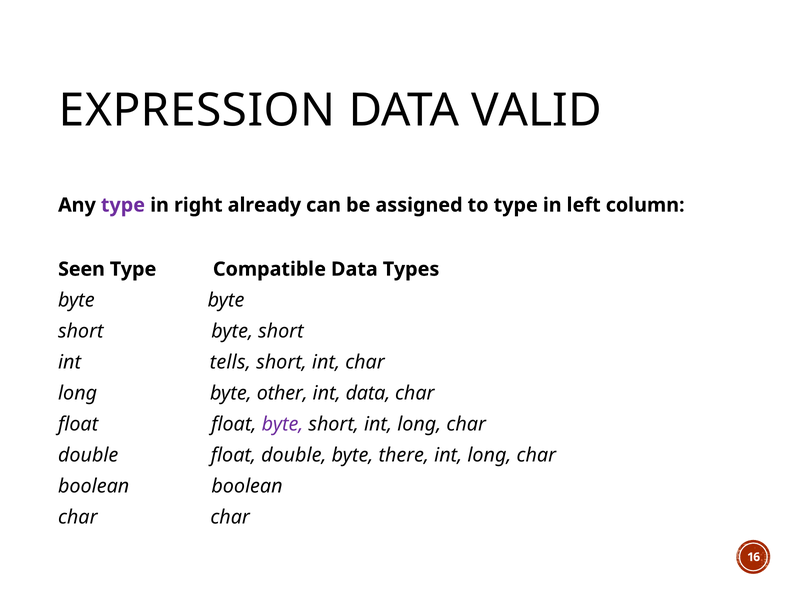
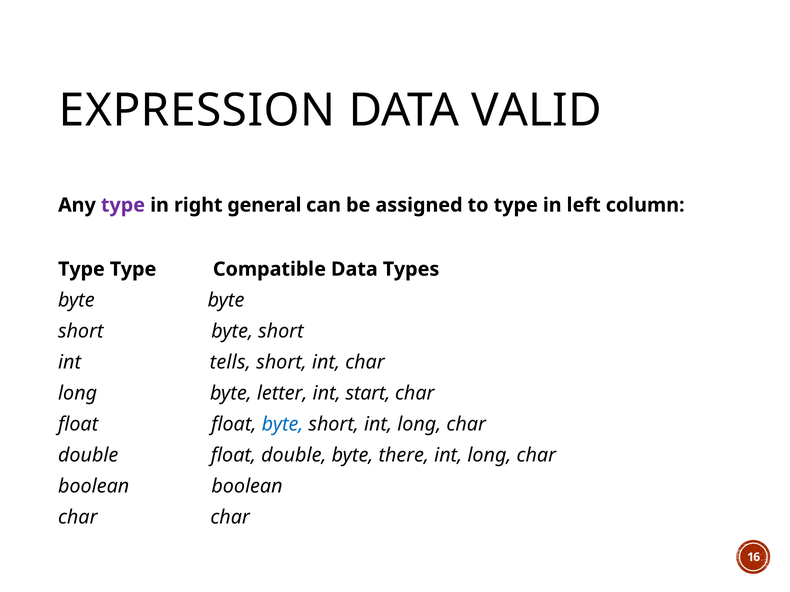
already: already -> general (264, 205)
Seen: Seen -> Type (81, 269)
other: other -> letter (282, 393)
int data: data -> start (368, 393)
byte colour: purple -> blue (283, 424)
